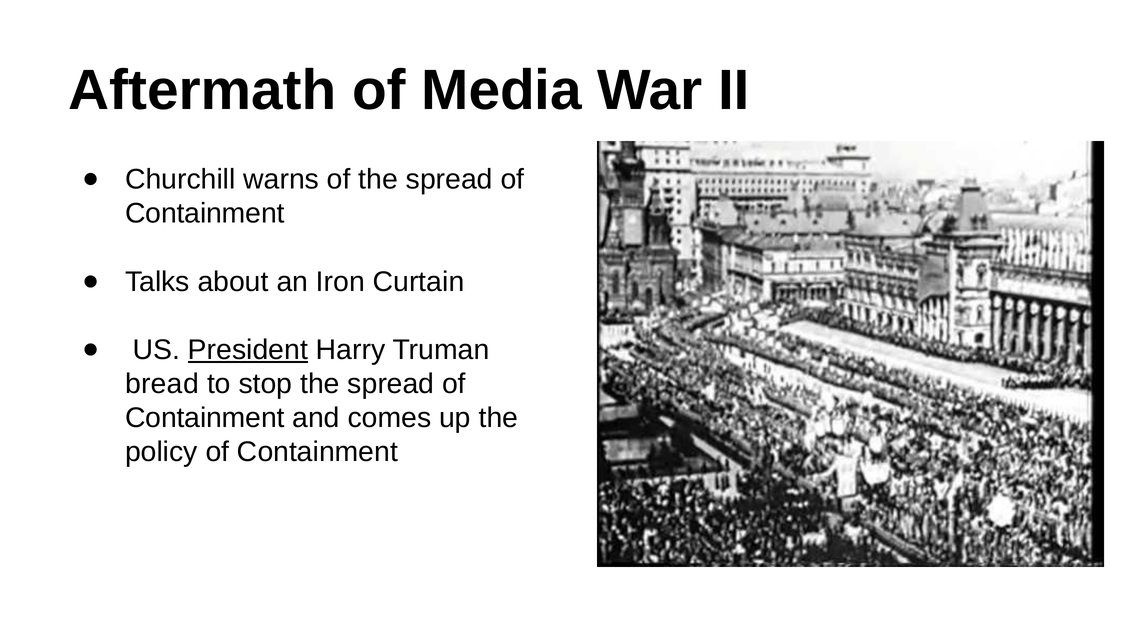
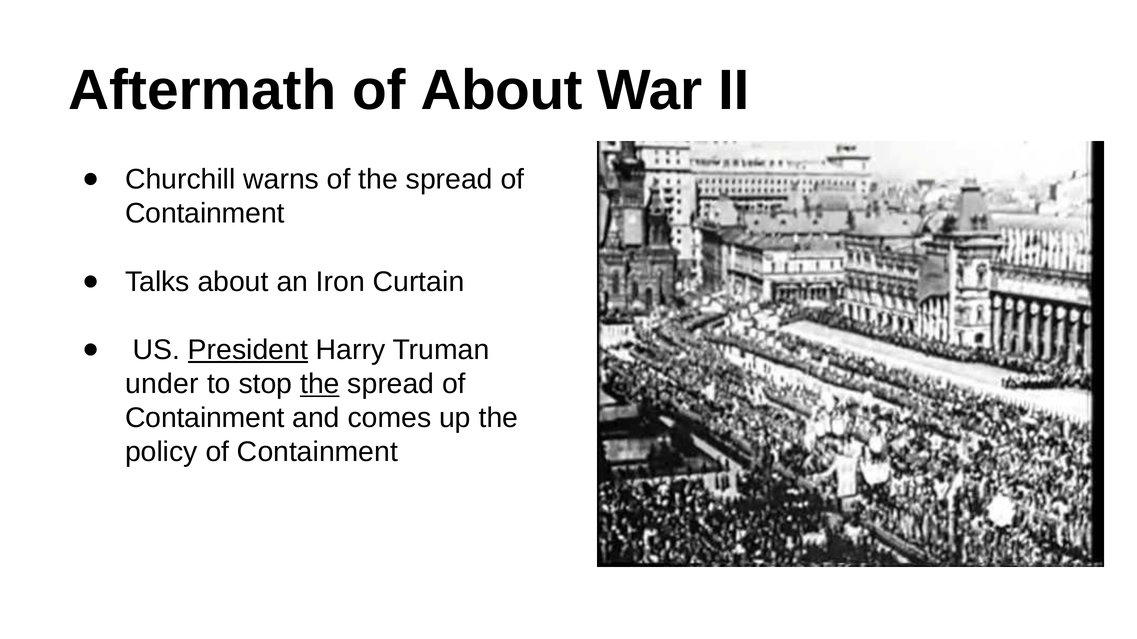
of Media: Media -> About (502, 91)
bread: bread -> under (162, 384)
the underline: none -> present (320, 384)
